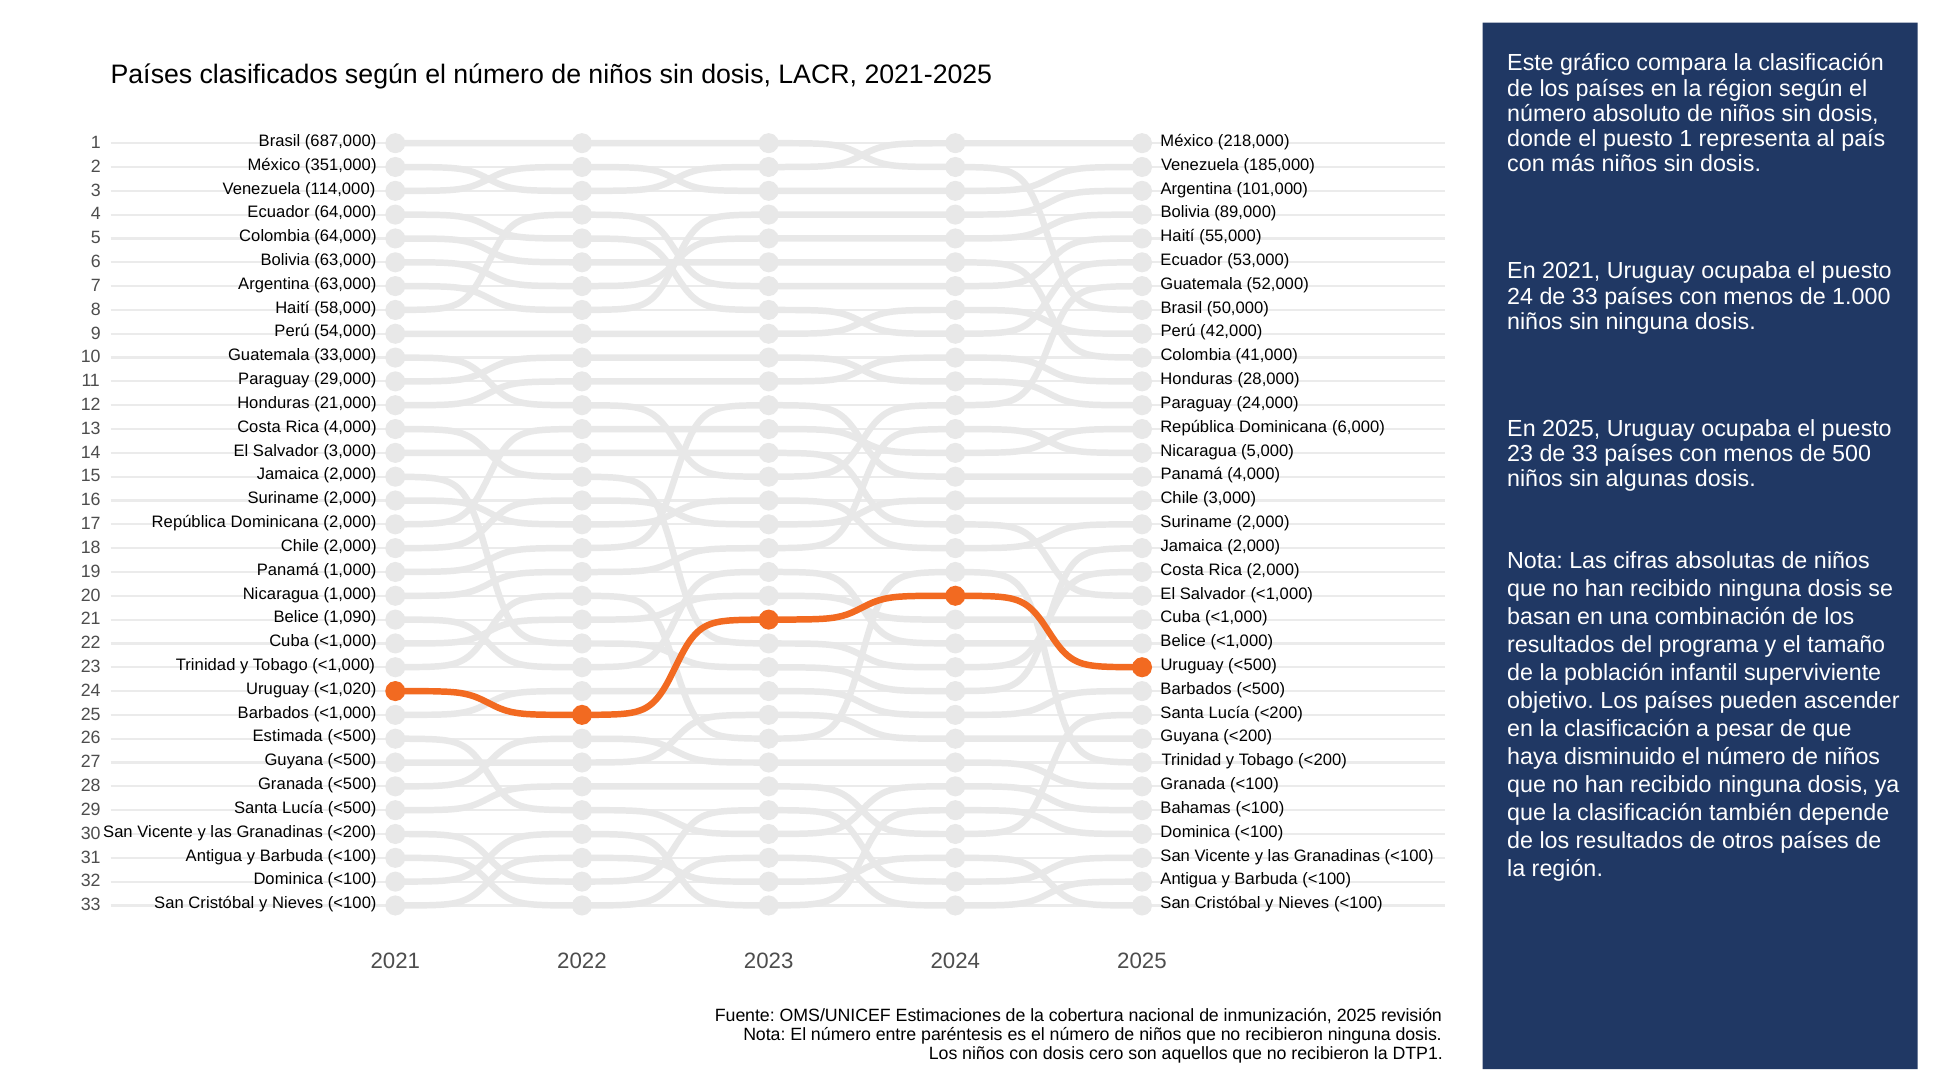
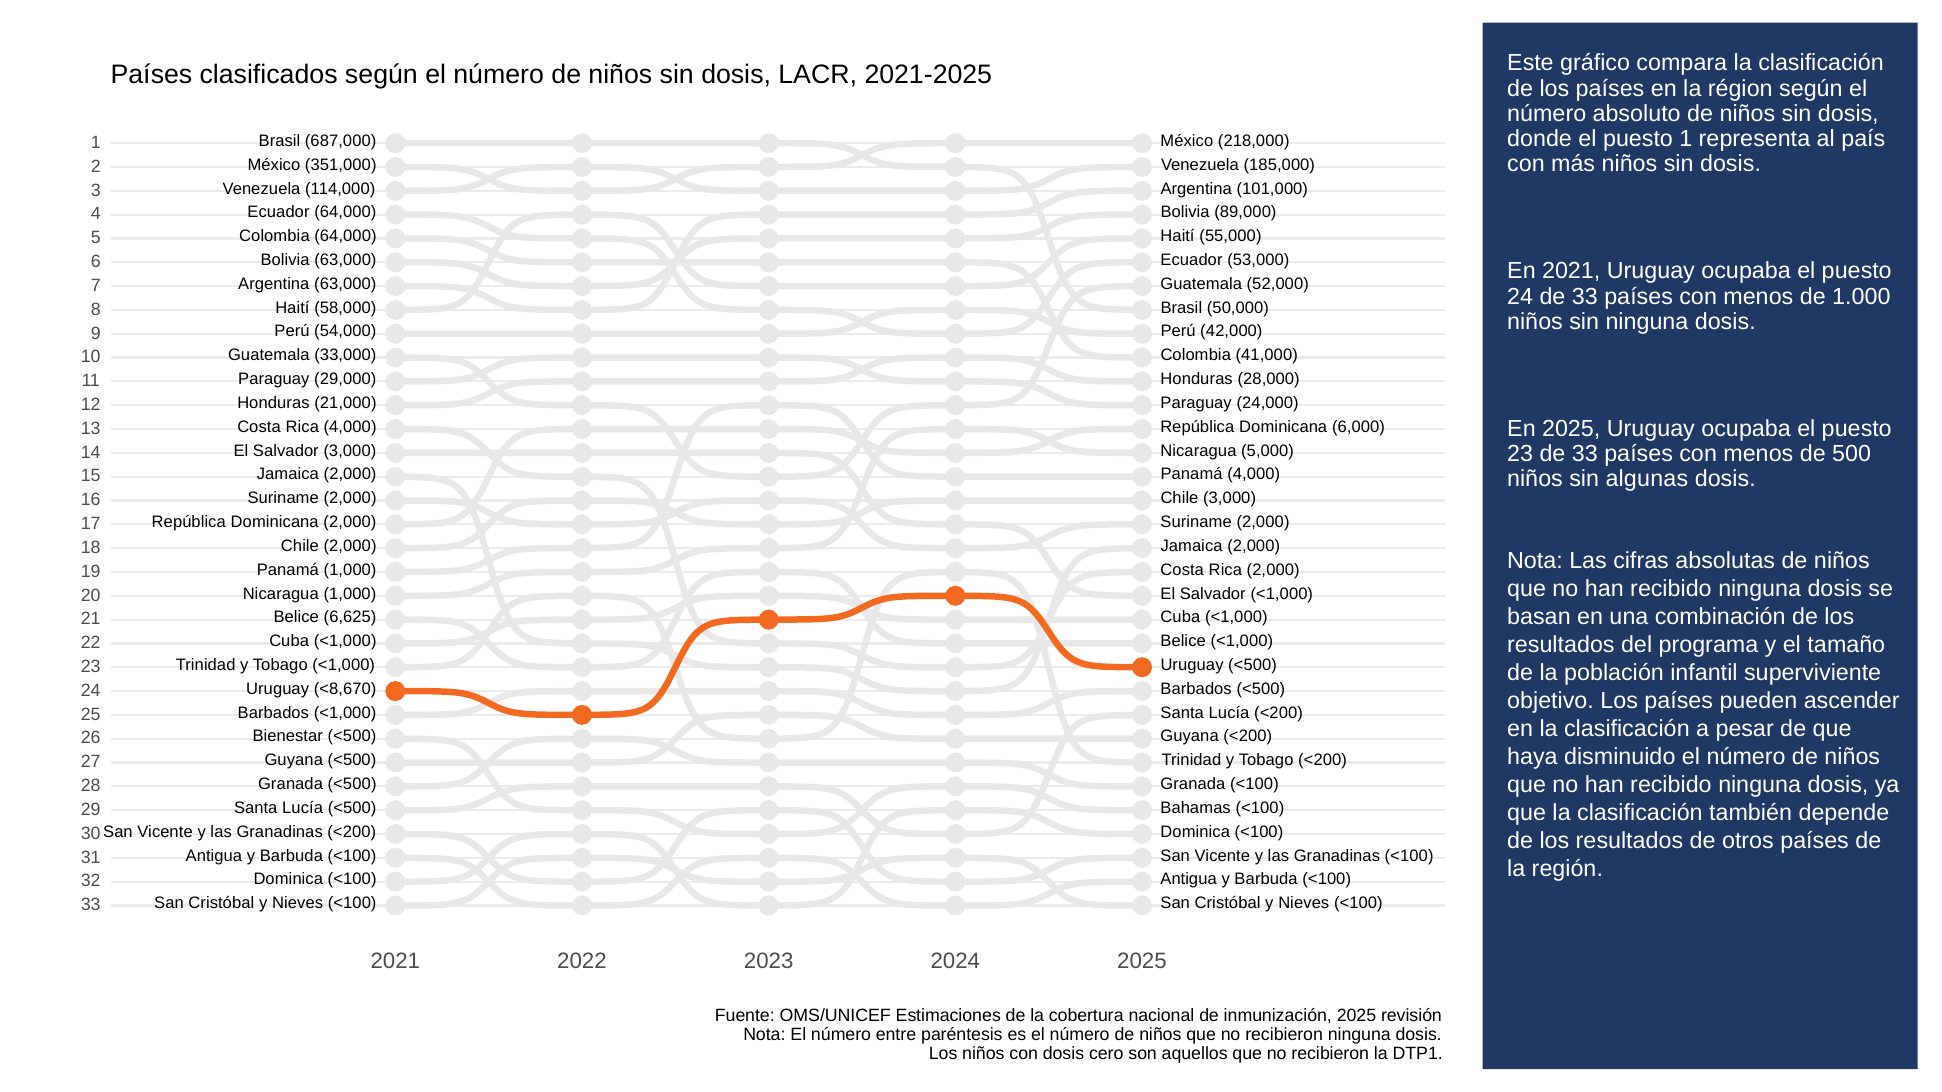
1,090: 1,090 -> 6,625 (350, 618)
<1,020: <1,020 -> <8,670 (345, 689)
Estimada: Estimada -> Bienestar (288, 737)
